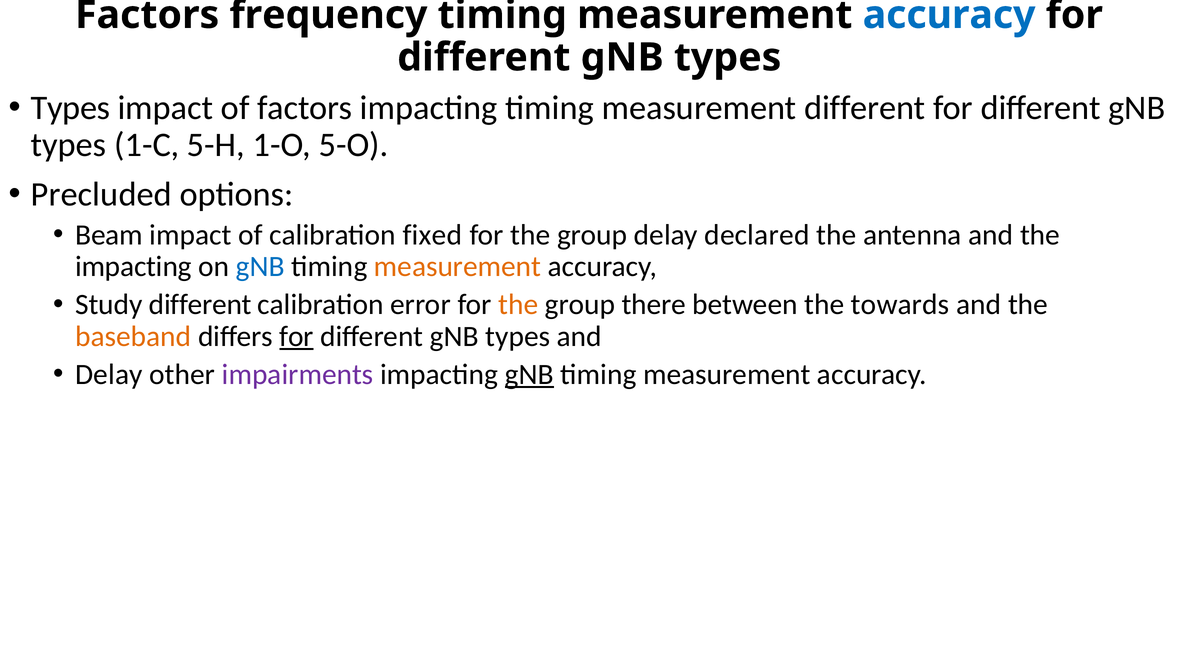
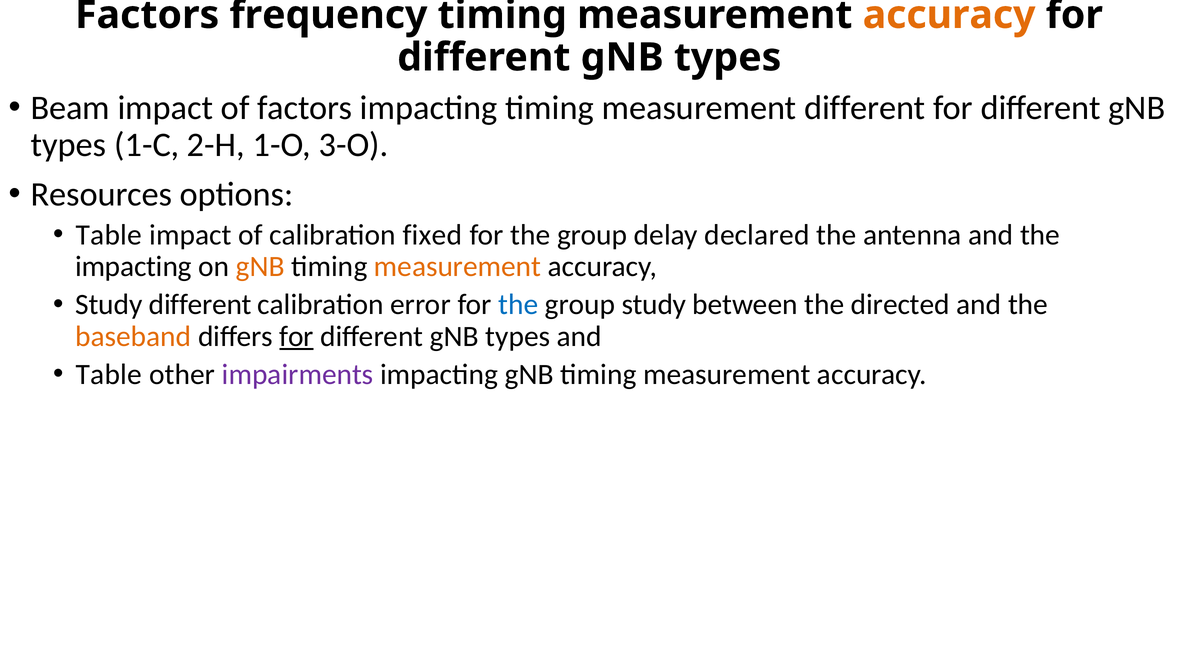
accuracy colour: blue -> orange (949, 15)
Types: Types -> Beam (70, 108)
5-H: 5-H -> 2-H (216, 145)
5-O: 5-O -> 3-O (354, 145)
Precluded: Precluded -> Resources (102, 194)
Beam: Beam -> Table (109, 235)
gNB colour: blue -> orange (260, 267)
the colour: orange -> blue (518, 305)
group there: there -> study (654, 305)
towards: towards -> directed (900, 305)
Delay: Delay -> Table (109, 374)
gNB underline: present -> none (529, 374)
